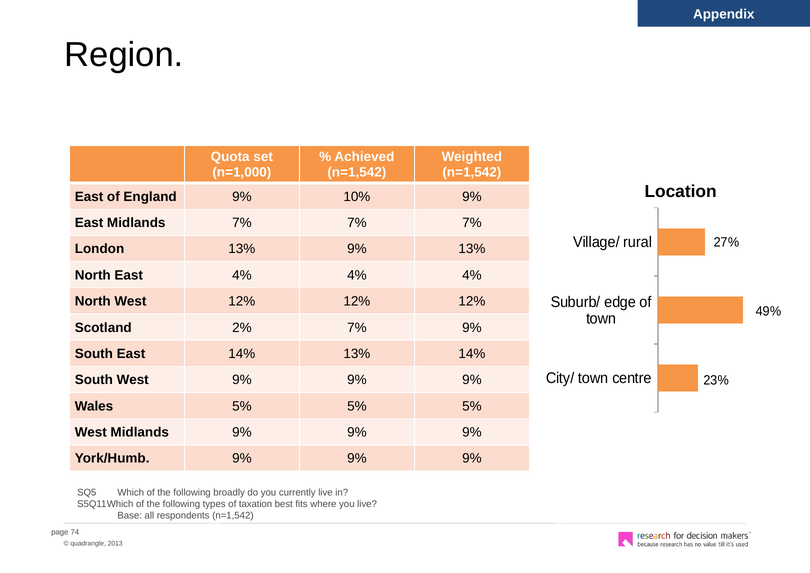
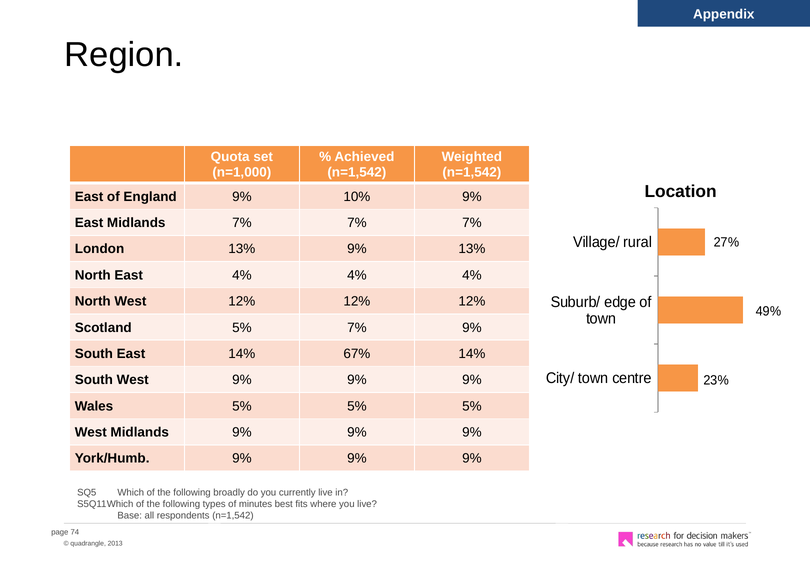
Scotland 2%: 2% -> 5% (242, 328)
14% 13%: 13% -> 67% (357, 354)
taxation: taxation -> minutes (256, 504)
